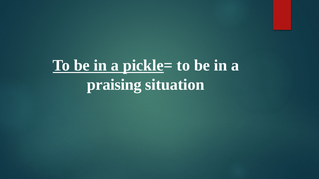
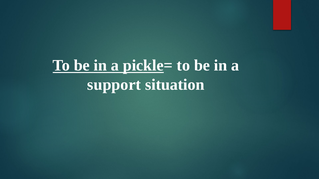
praising: praising -> support (114, 85)
